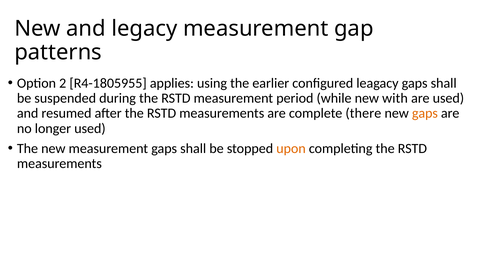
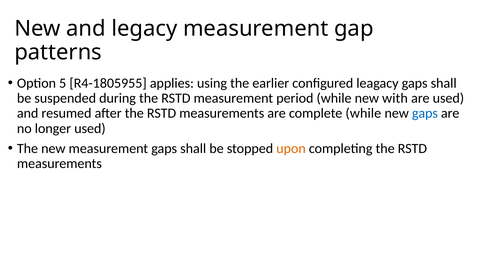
2: 2 -> 5 (63, 83)
complete there: there -> while (363, 114)
gaps colour: orange -> blue (425, 114)
